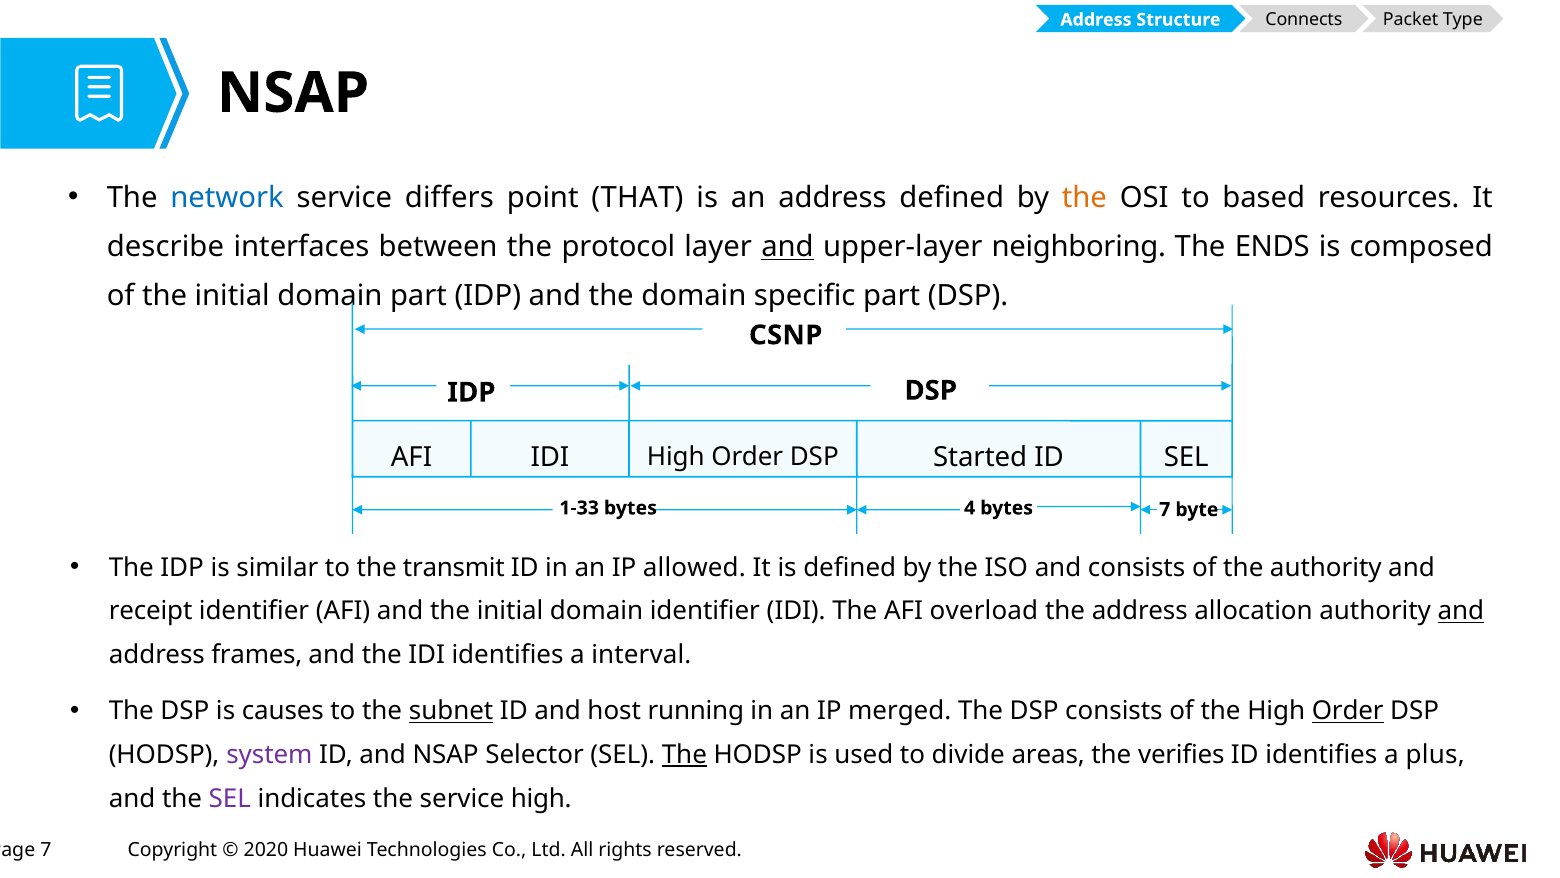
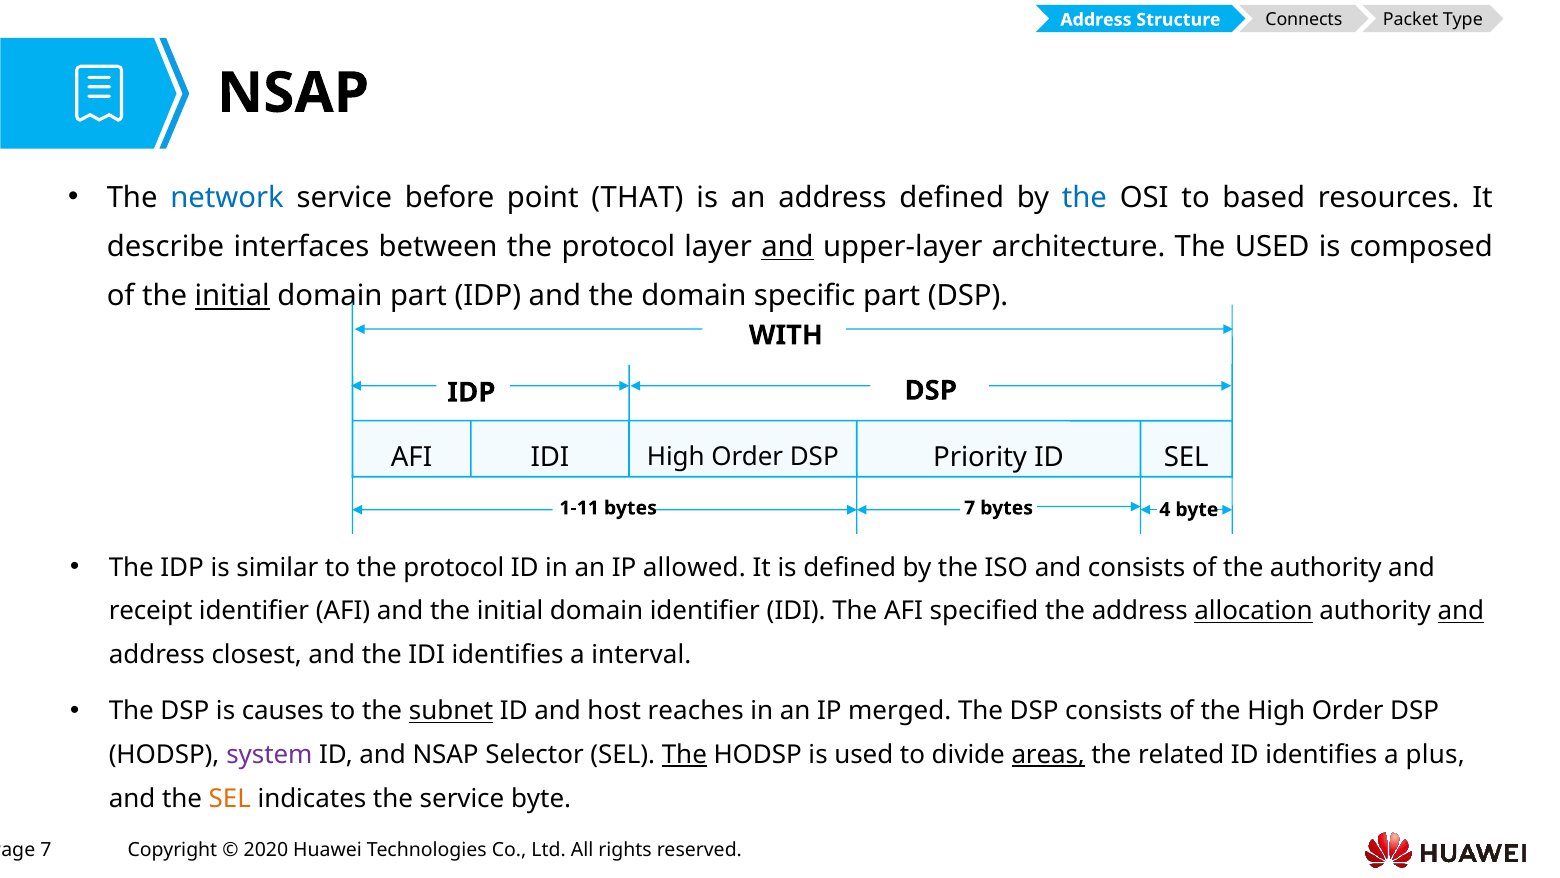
differs: differs -> before (450, 198)
the colour: orange -> blue (1084, 198)
neighboring: neighboring -> architecture (1079, 247)
The ENDS: ENDS -> USED (1272, 247)
initial underline: none -> present (232, 296)
CSNP: CSNP -> WITH (786, 335)
Started: Started -> Priority (980, 457)
1-33: 1-33 -> 1-11 (579, 508)
bytes 4: 4 -> 7 (970, 508)
bytes 7: 7 -> 4 (1165, 509)
to the transmit: transmit -> protocol (454, 567)
overload: overload -> specified (984, 611)
allocation underline: none -> present (1254, 611)
frames: frames -> closest (257, 654)
running: running -> reaches (696, 711)
Order underline: present -> none (1348, 711)
areas underline: none -> present (1048, 754)
verifies: verifies -> related (1181, 754)
SEL colour: purple -> orange (230, 798)
service high: high -> byte (541, 798)
